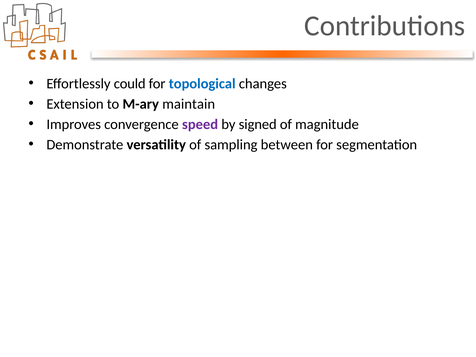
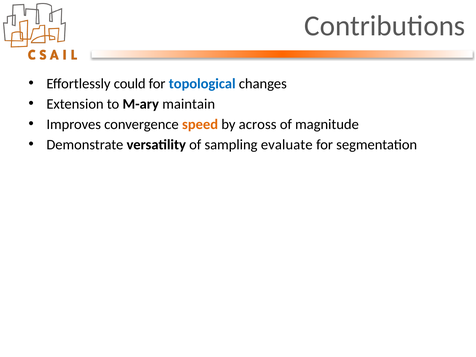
speed colour: purple -> orange (200, 124)
signed: signed -> across (258, 124)
between: between -> evaluate (287, 145)
